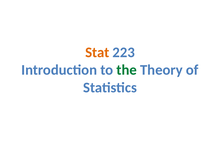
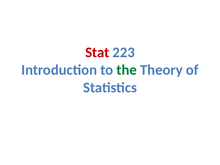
Stat colour: orange -> red (97, 52)
